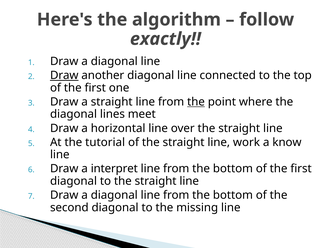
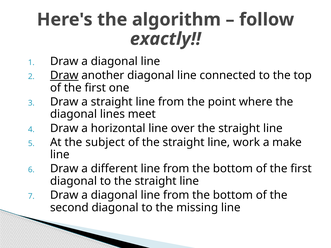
the underline: present -> none (196, 102)
tutorial: tutorial -> subject (105, 142)
know: know -> make (287, 142)
interpret: interpret -> different (114, 169)
